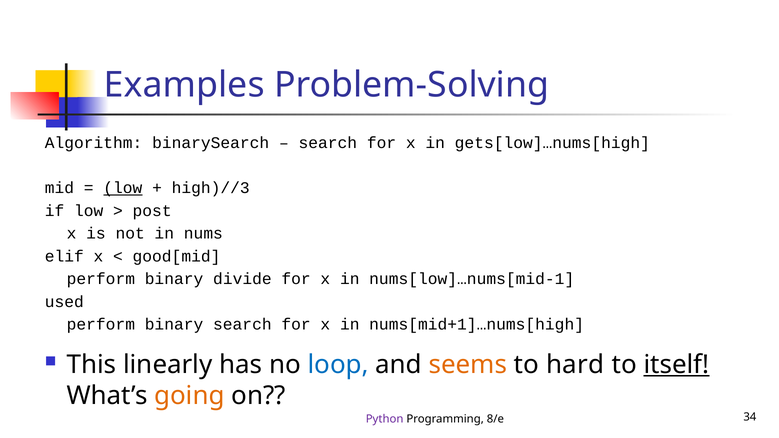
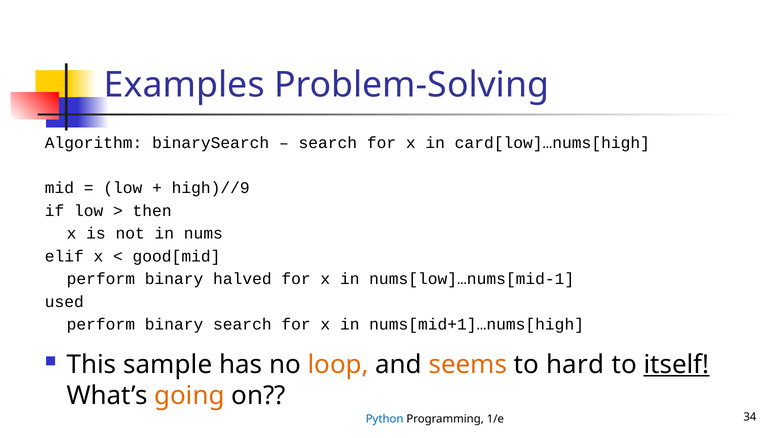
gets[low]…nums[high: gets[low]…nums[high -> card[low]…nums[high (552, 143)
low underline: present -> none (123, 188)
high)//3: high)//3 -> high)//9 (211, 188)
post: post -> then (152, 211)
divide: divide -> halved (242, 279)
linearly: linearly -> sample (168, 365)
loop colour: blue -> orange (338, 365)
Python colour: purple -> blue (385, 419)
8/e: 8/e -> 1/e (495, 419)
